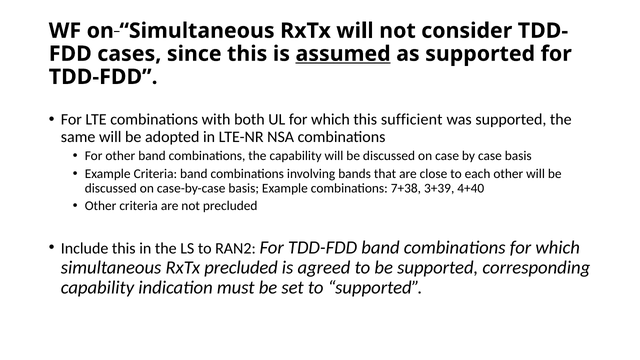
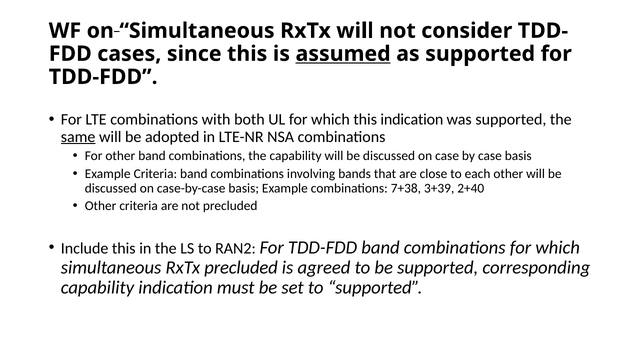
this sufficient: sufficient -> indication (412, 120)
same underline: none -> present (78, 137)
4+40: 4+40 -> 2+40 (471, 188)
